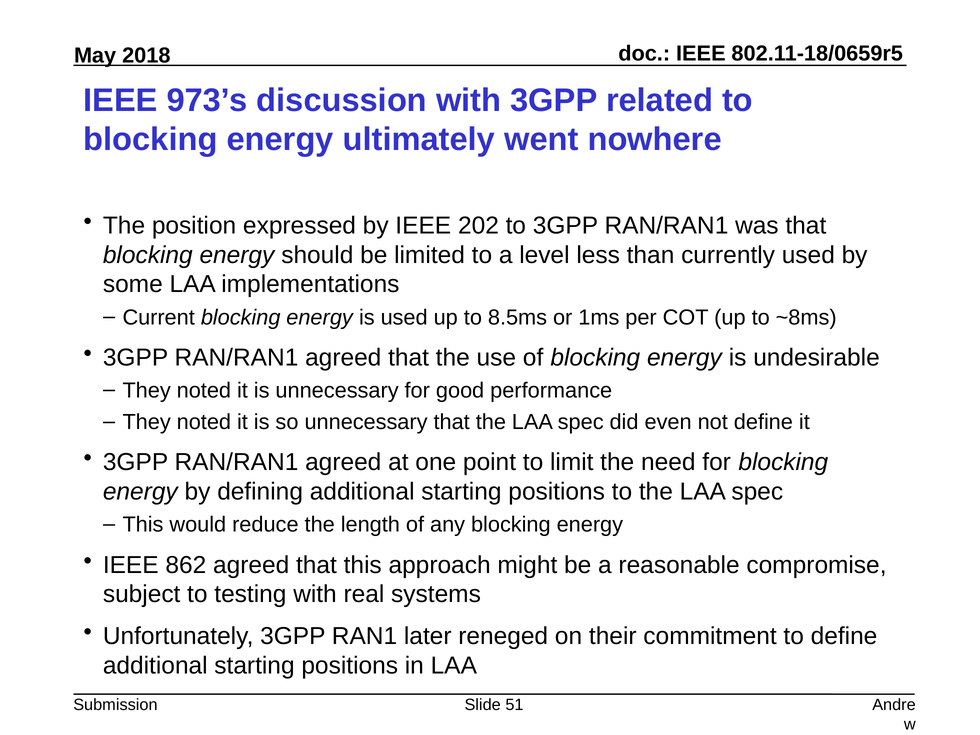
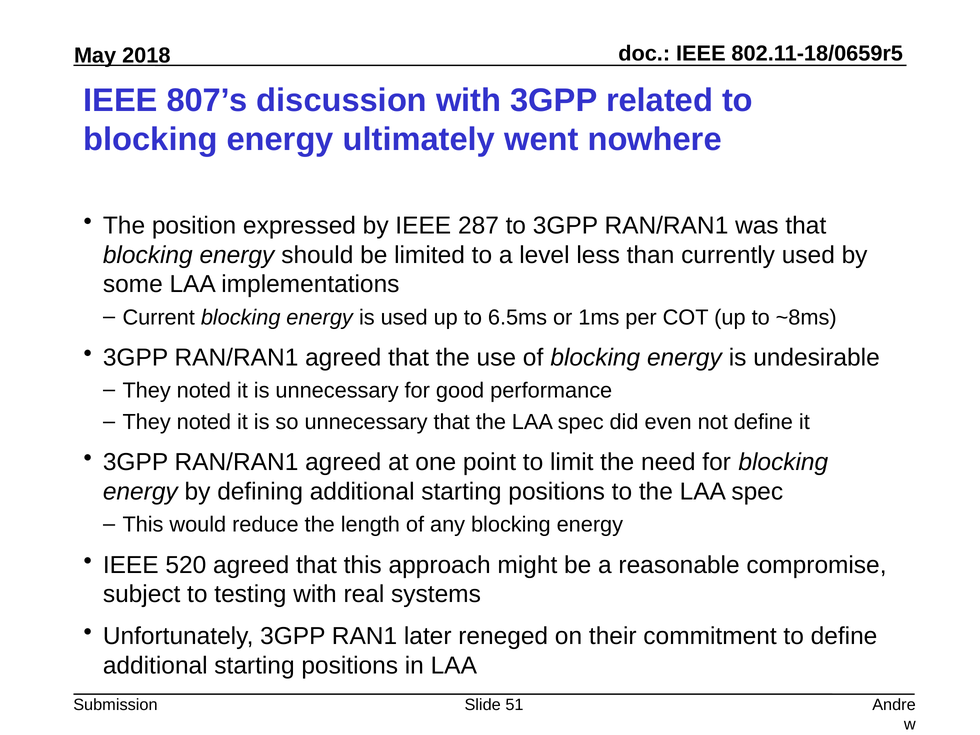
973’s: 973’s -> 807’s (207, 100)
202: 202 -> 287 (478, 226)
8.5ms: 8.5ms -> 6.5ms (518, 317)
862: 862 -> 520 (186, 565)
